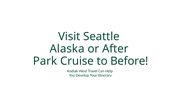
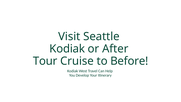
Alaska: Alaska -> Kodiak (67, 49)
Park: Park -> Tour (45, 61)
